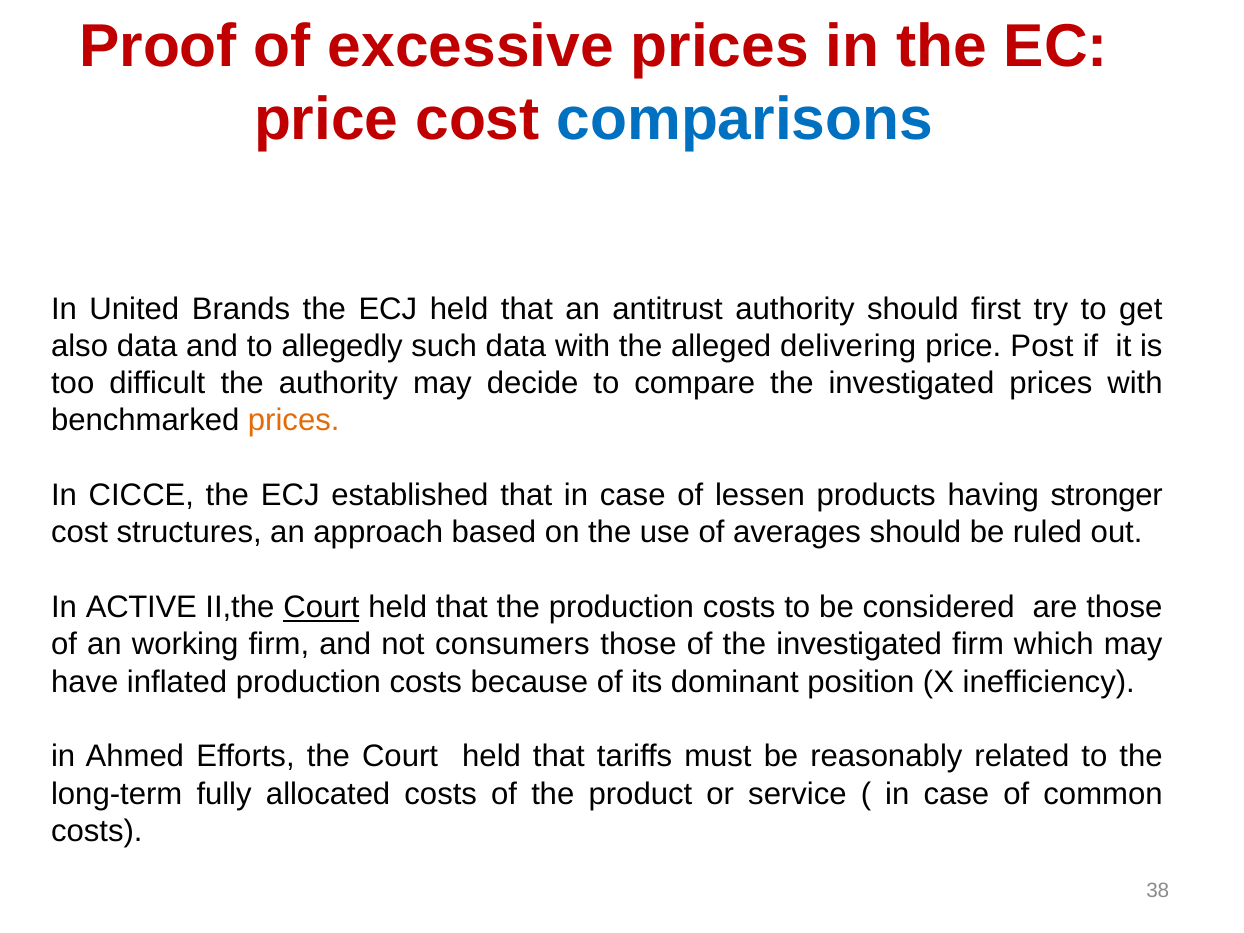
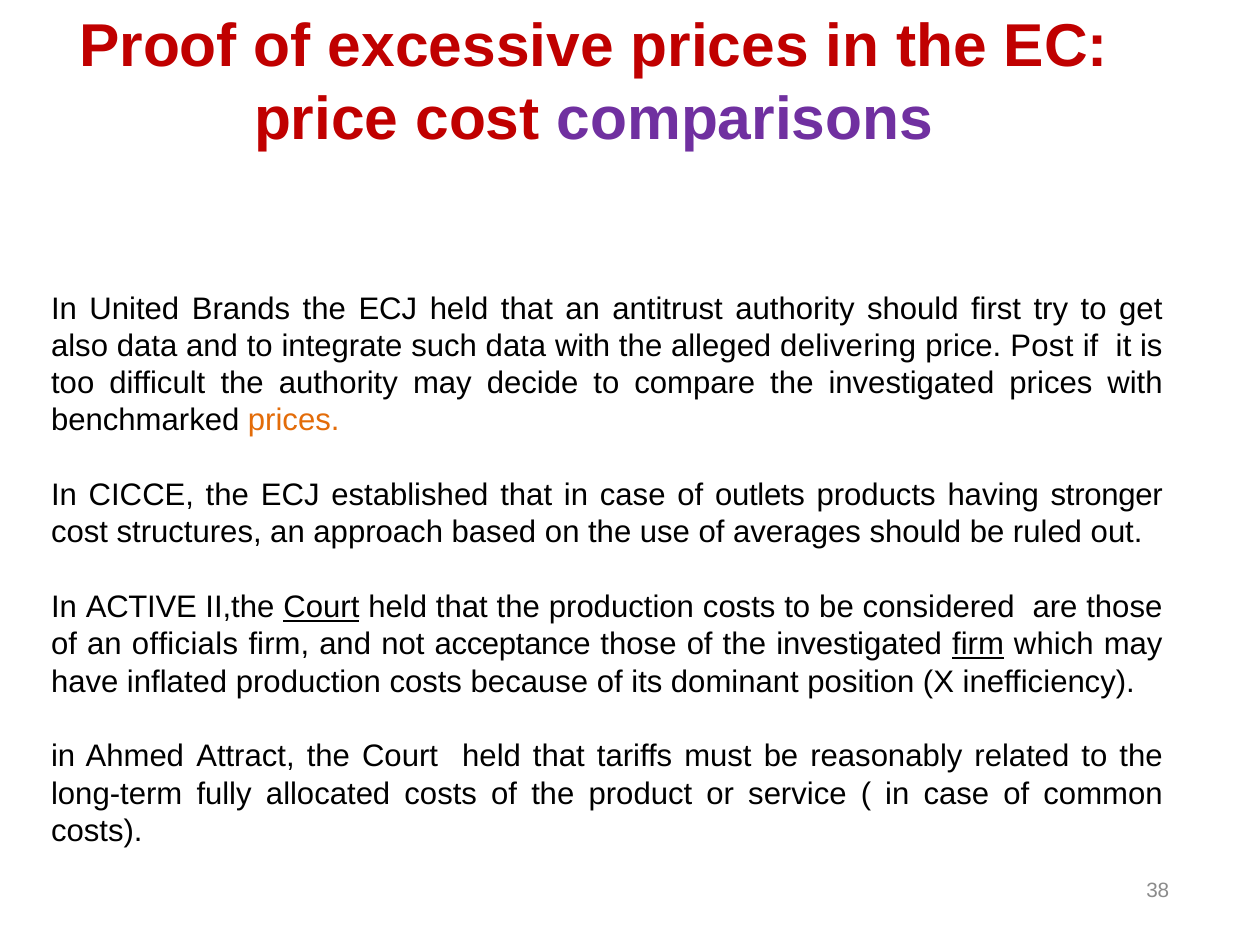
comparisons colour: blue -> purple (745, 119)
allegedly: allegedly -> integrate (342, 346)
lessen: lessen -> outlets (760, 495)
working: working -> officials (185, 645)
consumers: consumers -> acceptance (513, 645)
firm underline: none -> present (978, 645)
Efforts: Efforts -> Attract (245, 757)
